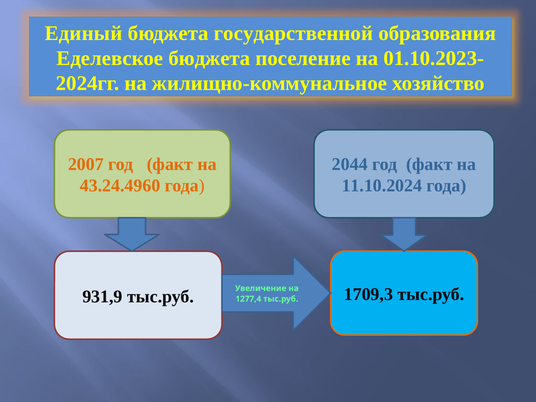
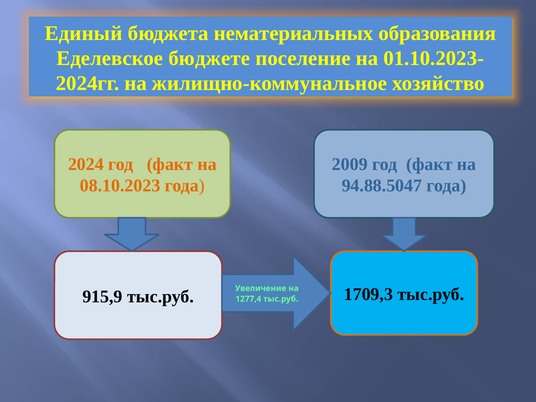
государственной: государственной -> нематериальных (294, 33)
Еделевское бюджета: бюджета -> бюджете (209, 58)
2007: 2007 -> 2024 (86, 164)
2044: 2044 -> 2009 (350, 164)
43.24.4960: 43.24.4960 -> 08.10.2023 (120, 186)
11.10.2024: 11.10.2024 -> 94.88.5047 (382, 186)
931,9: 931,9 -> 915,9 (102, 296)
